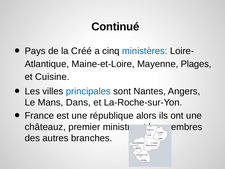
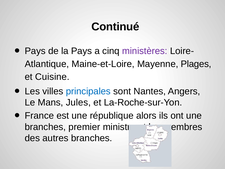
la Créé: Créé -> Pays (81, 51)
ministères colour: blue -> purple (145, 51)
Dans: Dans -> Jules (78, 102)
châteauz: châteauz -> branches (45, 127)
